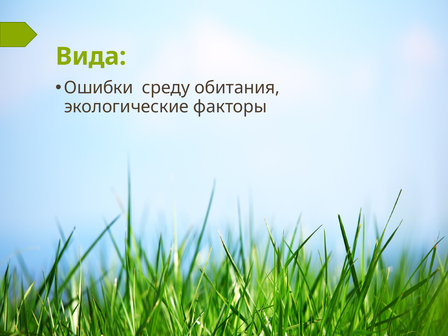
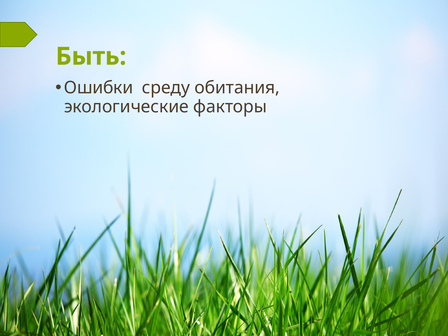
Вида: Вида -> Быть (91, 56)
